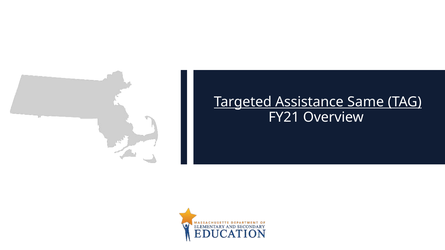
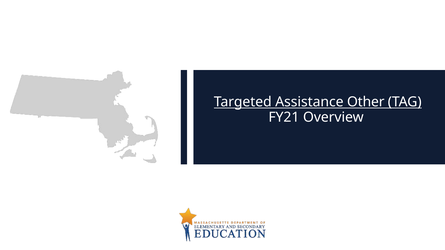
Same: Same -> Other (366, 102)
